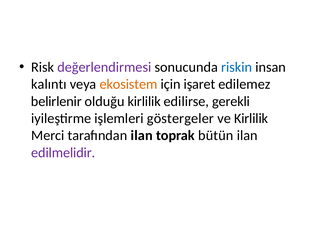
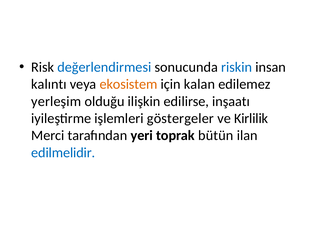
değerlendirmesi colour: purple -> blue (104, 67)
işaret: işaret -> kalan (199, 84)
belirlenir: belirlenir -> yerleşim (56, 101)
olduğu kirlilik: kirlilik -> ilişkin (144, 101)
gerekli: gerekli -> inşaatı (231, 101)
tarafından ilan: ilan -> yeri (142, 135)
edilmelidir colour: purple -> blue (63, 153)
